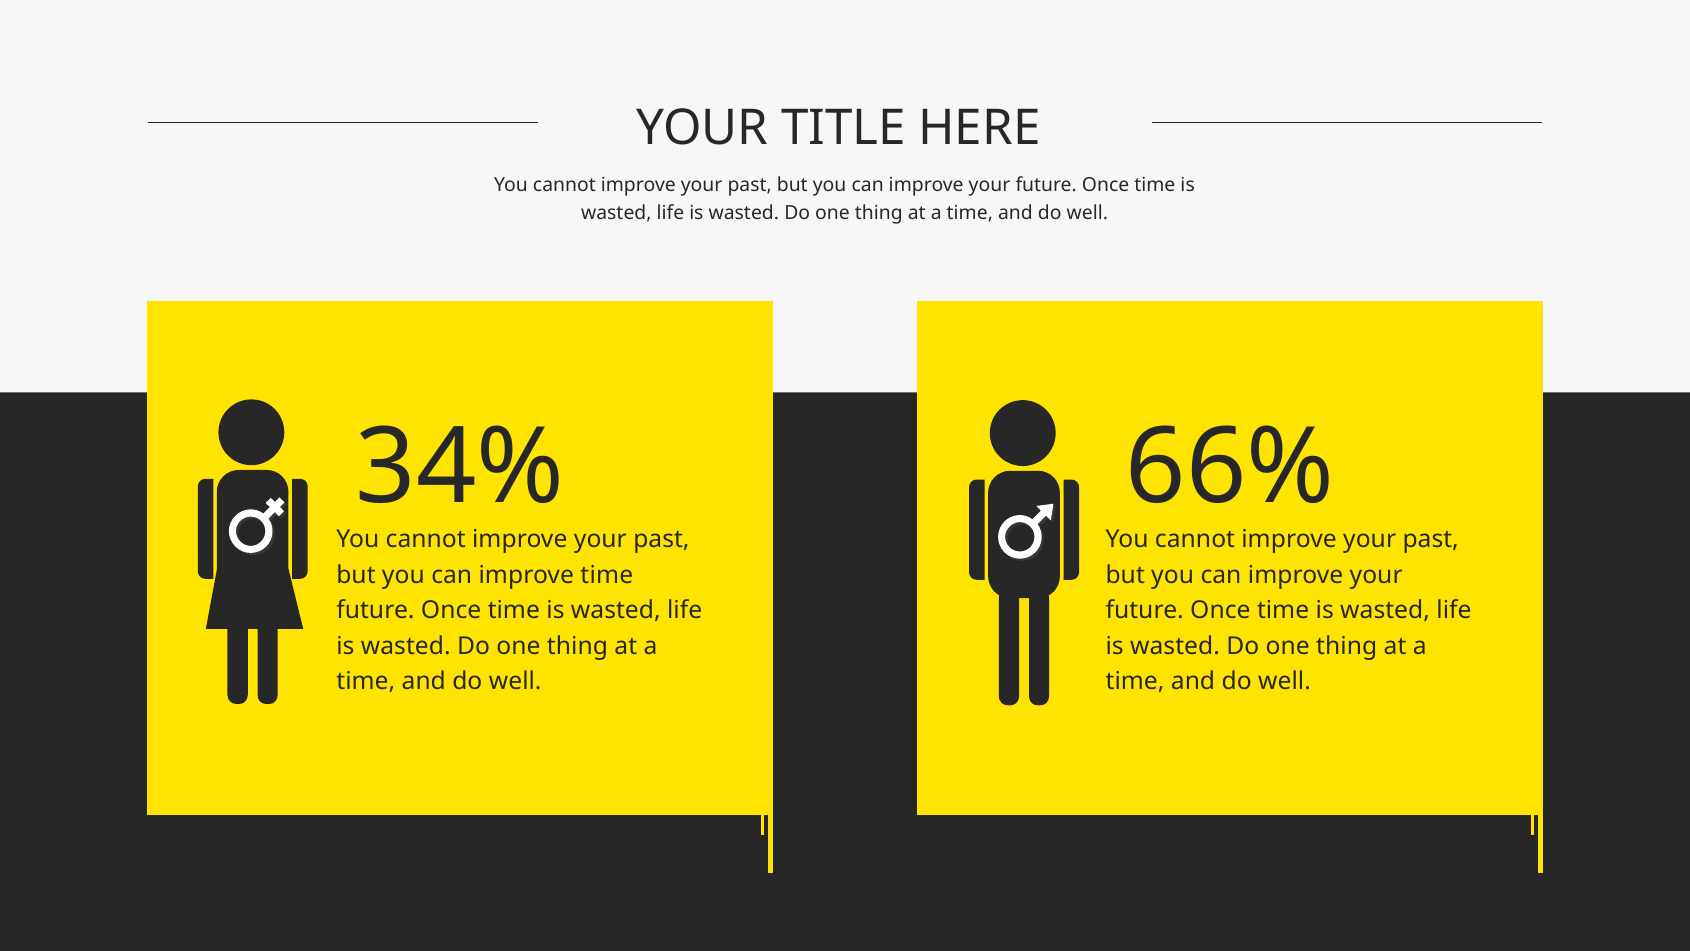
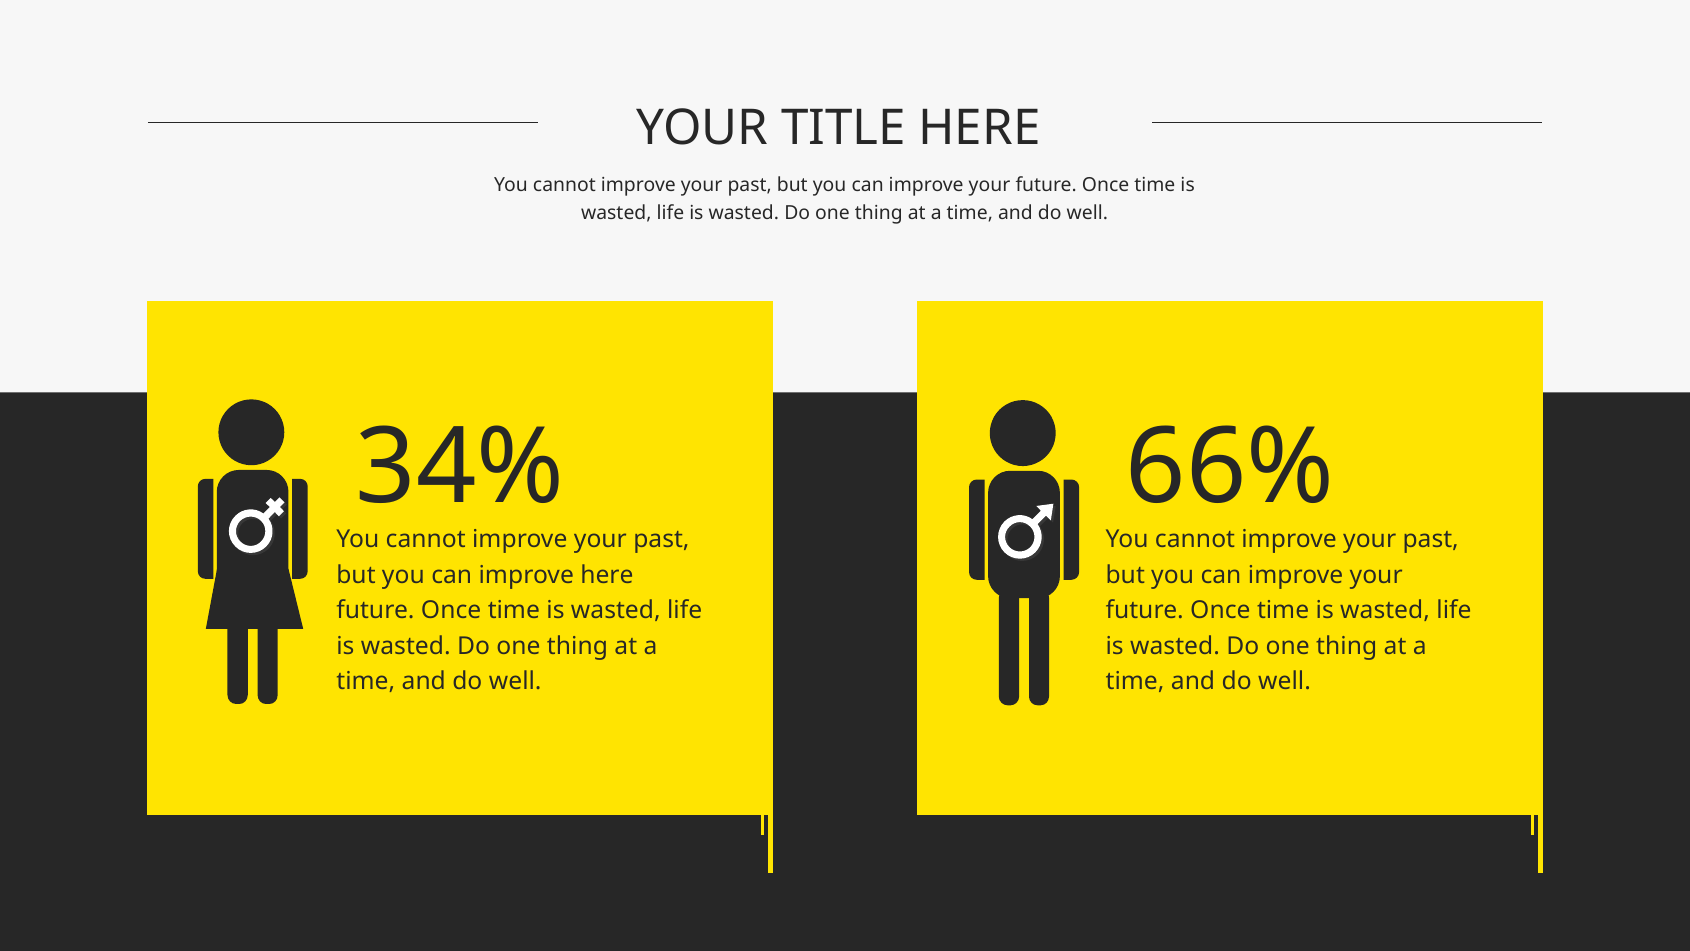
improve time: time -> here (607, 575)
